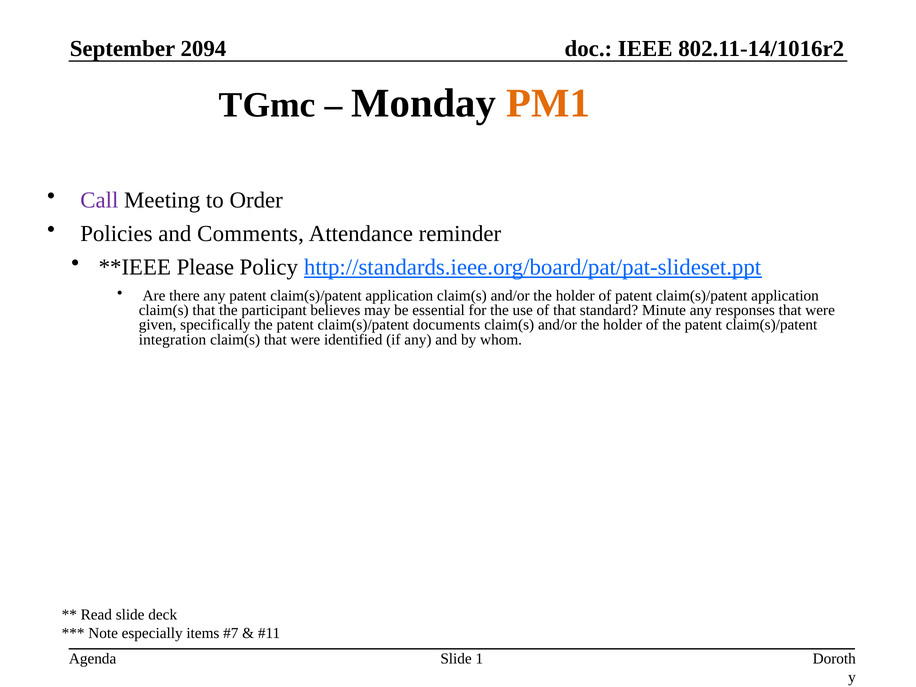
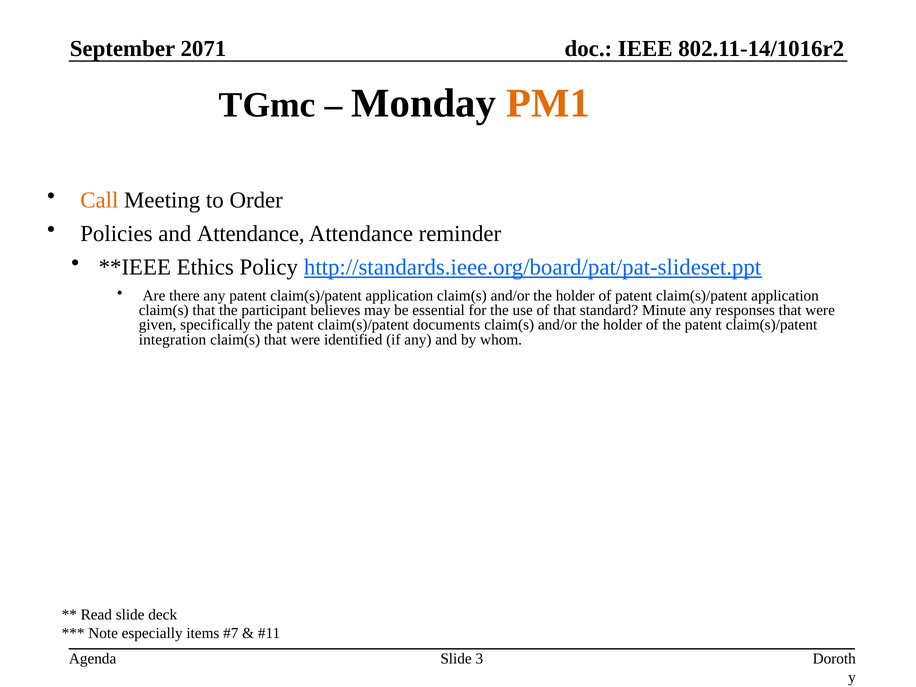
2094: 2094 -> 2071 (203, 49)
Call colour: purple -> orange (99, 200)
and Comments: Comments -> Attendance (251, 234)
Please: Please -> Ethics (205, 267)
1: 1 -> 3 (479, 659)
